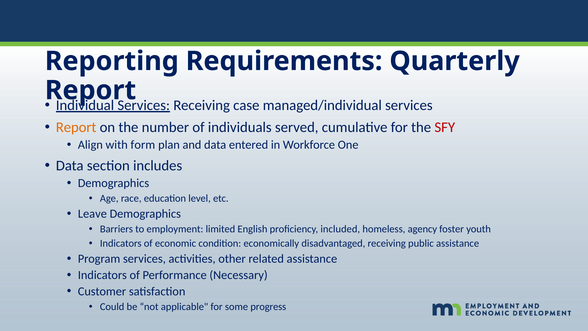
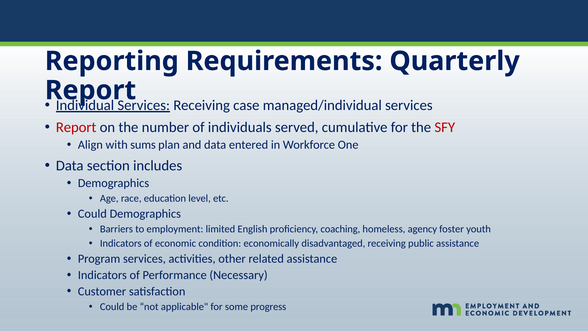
Report colour: orange -> red (76, 127)
form: form -> sums (143, 145)
Leave: Leave -> Could (92, 214)
included: included -> coaching (340, 229)
